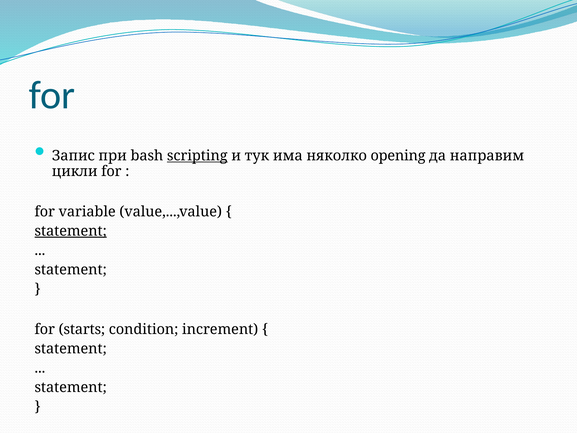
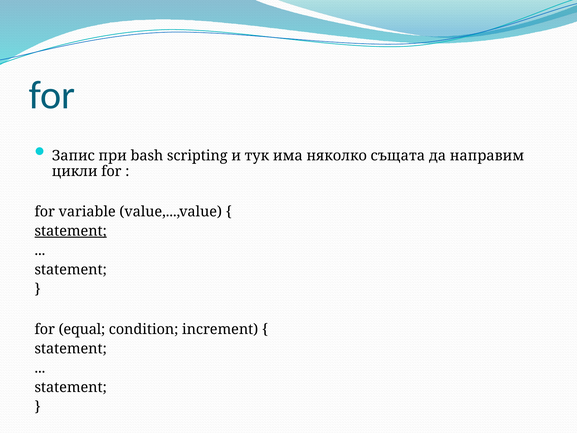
scripting underline: present -> none (197, 156)
opening: opening -> същата (398, 156)
starts: starts -> equal (82, 329)
